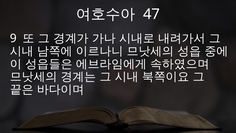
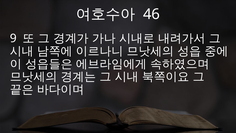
47: 47 -> 46 (151, 14)
